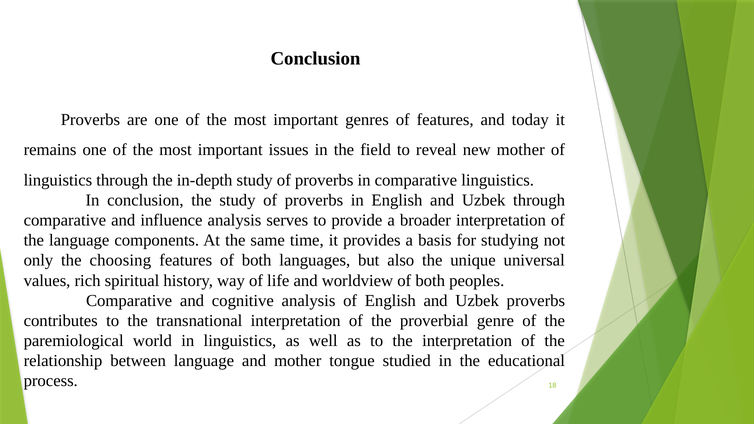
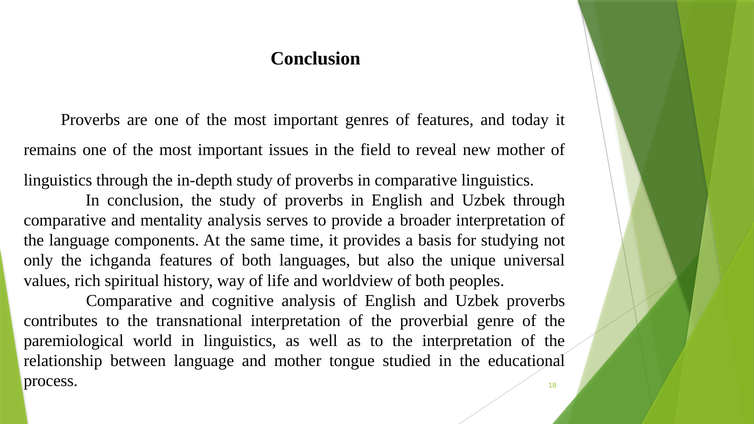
influence: influence -> mentality (171, 220)
choosing: choosing -> ichganda (120, 260)
